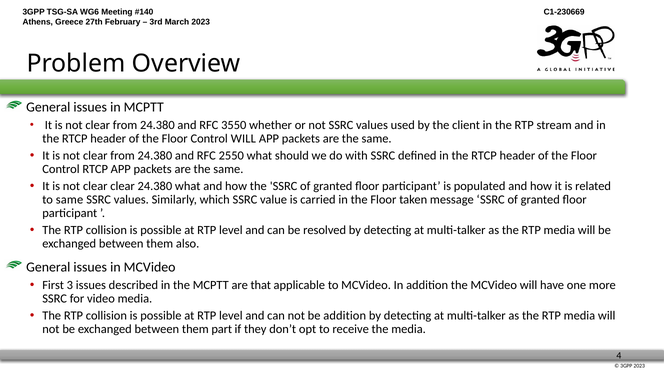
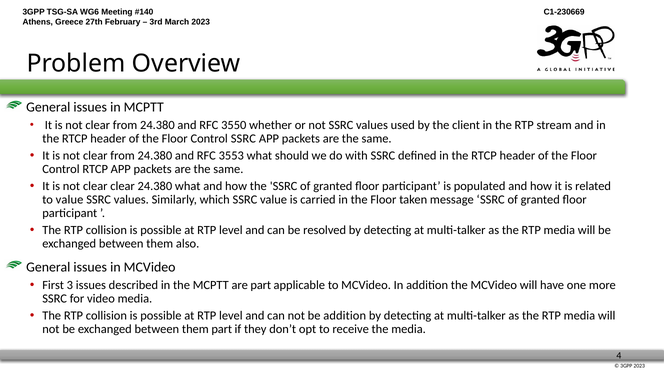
Control WILL: WILL -> SSRC (243, 139)
2550: 2550 -> 3553 (231, 156)
to same: same -> value (70, 199)
are that: that -> part (261, 285)
